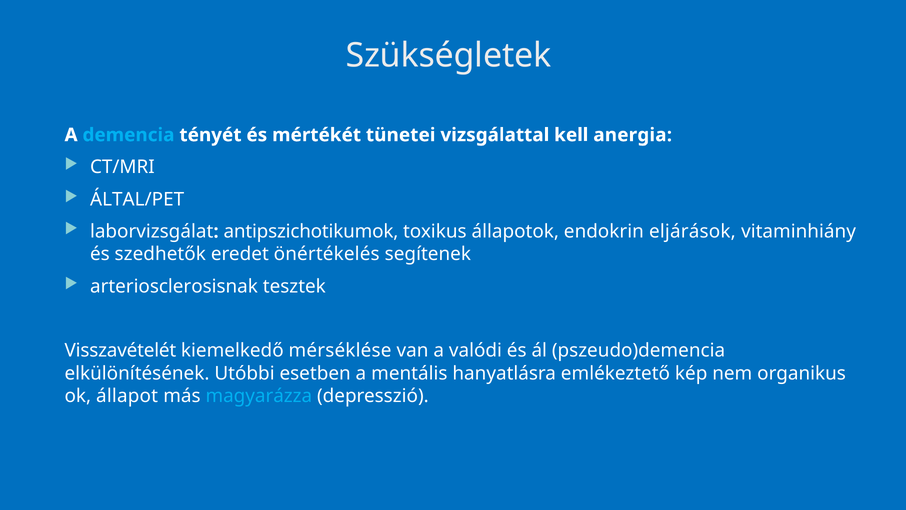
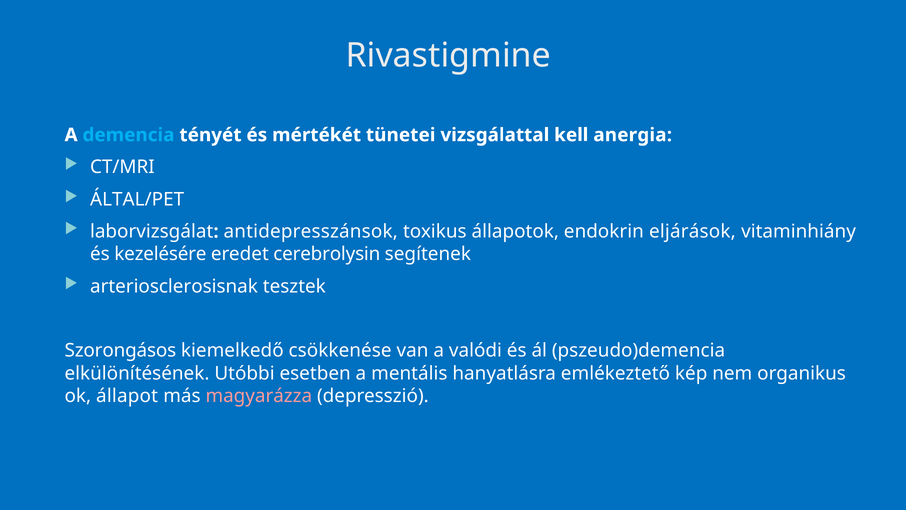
Szükségletek: Szükségletek -> Rivastigmine (448, 55)
antipszichotikumok: antipszichotikumok -> antidepresszánsok (311, 231)
szedhetők: szedhetők -> kezelésére (160, 254)
önértékelés: önértékelés -> cerebrolysin (327, 254)
Visszavételét: Visszavételét -> Szorongásos (120, 350)
mérséklése: mérséklése -> csökkenése (340, 350)
magyarázza colour: light blue -> pink (259, 396)
